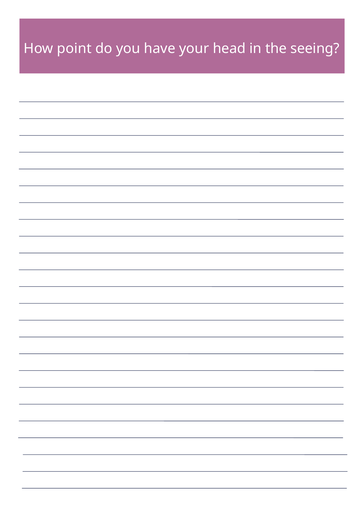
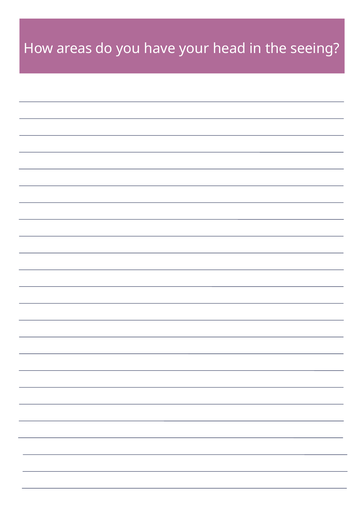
point: point -> areas (74, 49)
